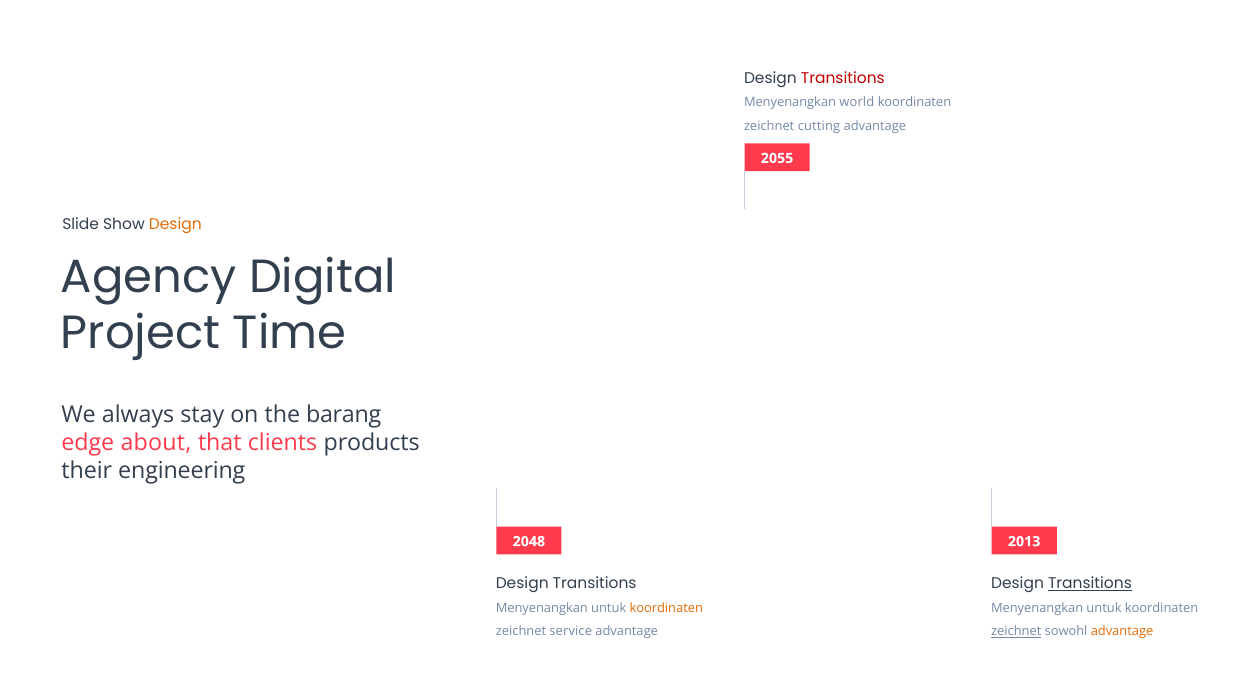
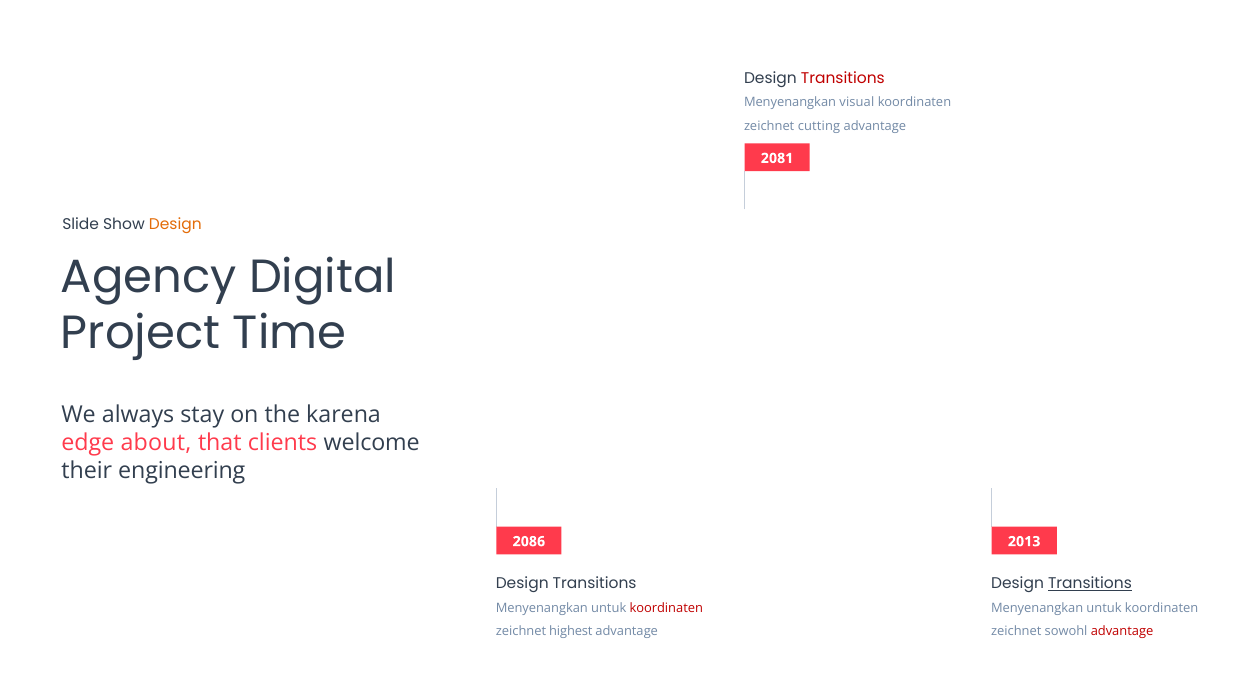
world: world -> visual (857, 103)
2055: 2055 -> 2081 (777, 158)
barang: barang -> karena (344, 415)
products: products -> welcome (372, 443)
2048: 2048 -> 2086 (529, 542)
koordinaten colour: orange -> red (666, 608)
service: service -> highest (571, 632)
zeichnet underline: present -> none (1016, 632)
advantage colour: orange -> red (1122, 632)
